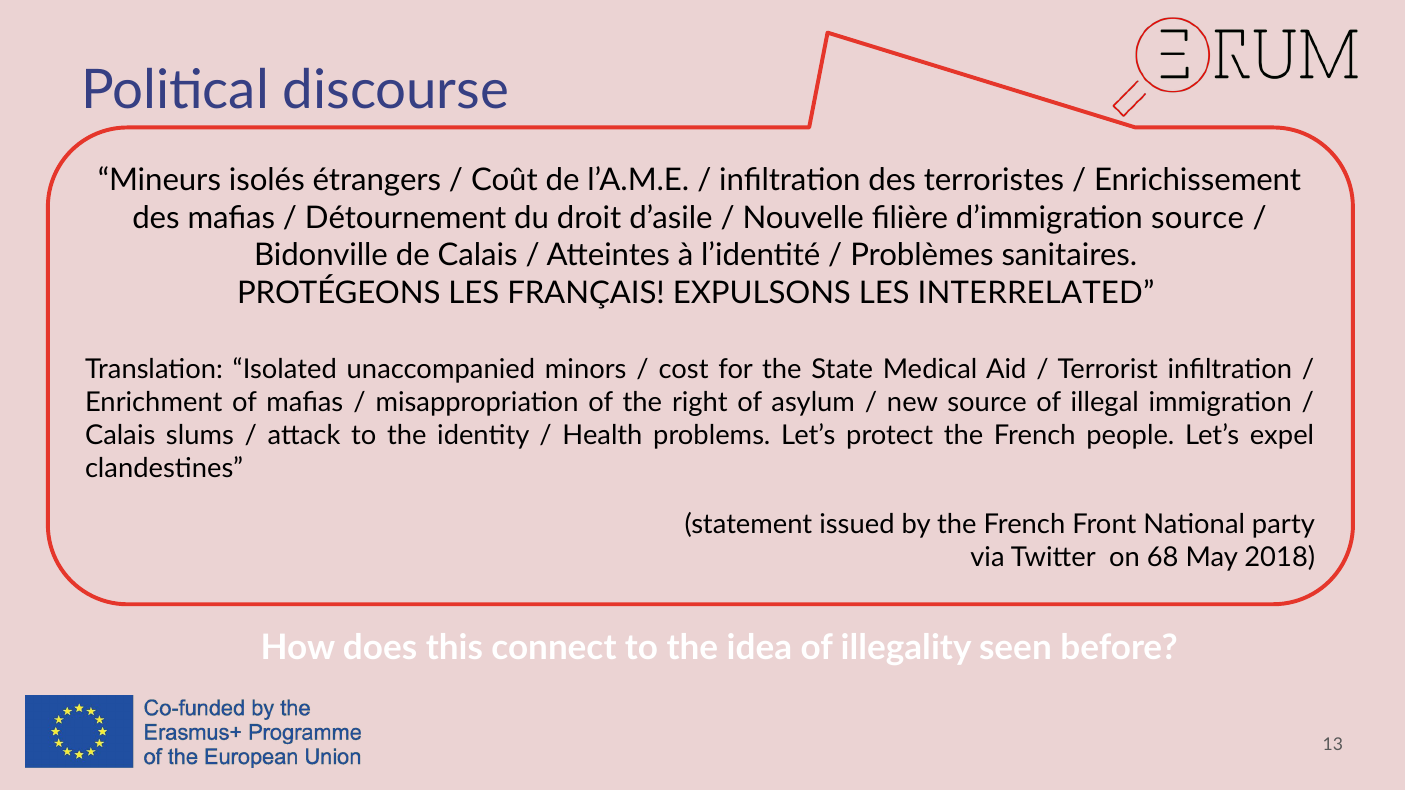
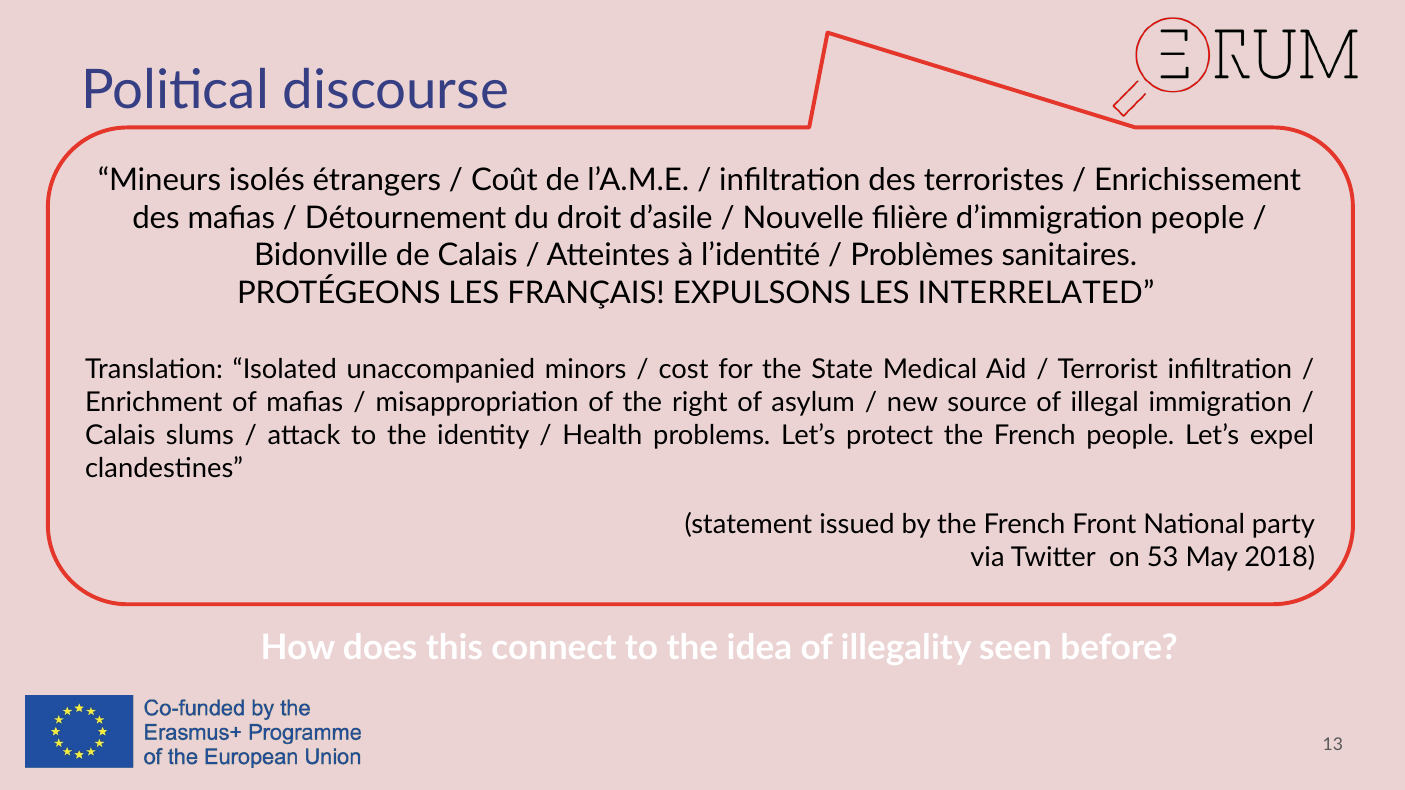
d’immigration source: source -> people (1198, 218)
68: 68 -> 53 (1163, 558)
